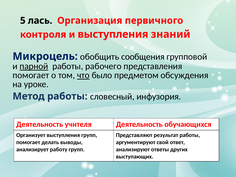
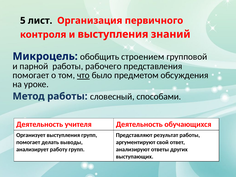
лась: лась -> лист (40, 21)
сообщения: сообщения -> строением (143, 57)
парной underline: present -> none (34, 66)
инфузория: инфузория -> способами (159, 97)
